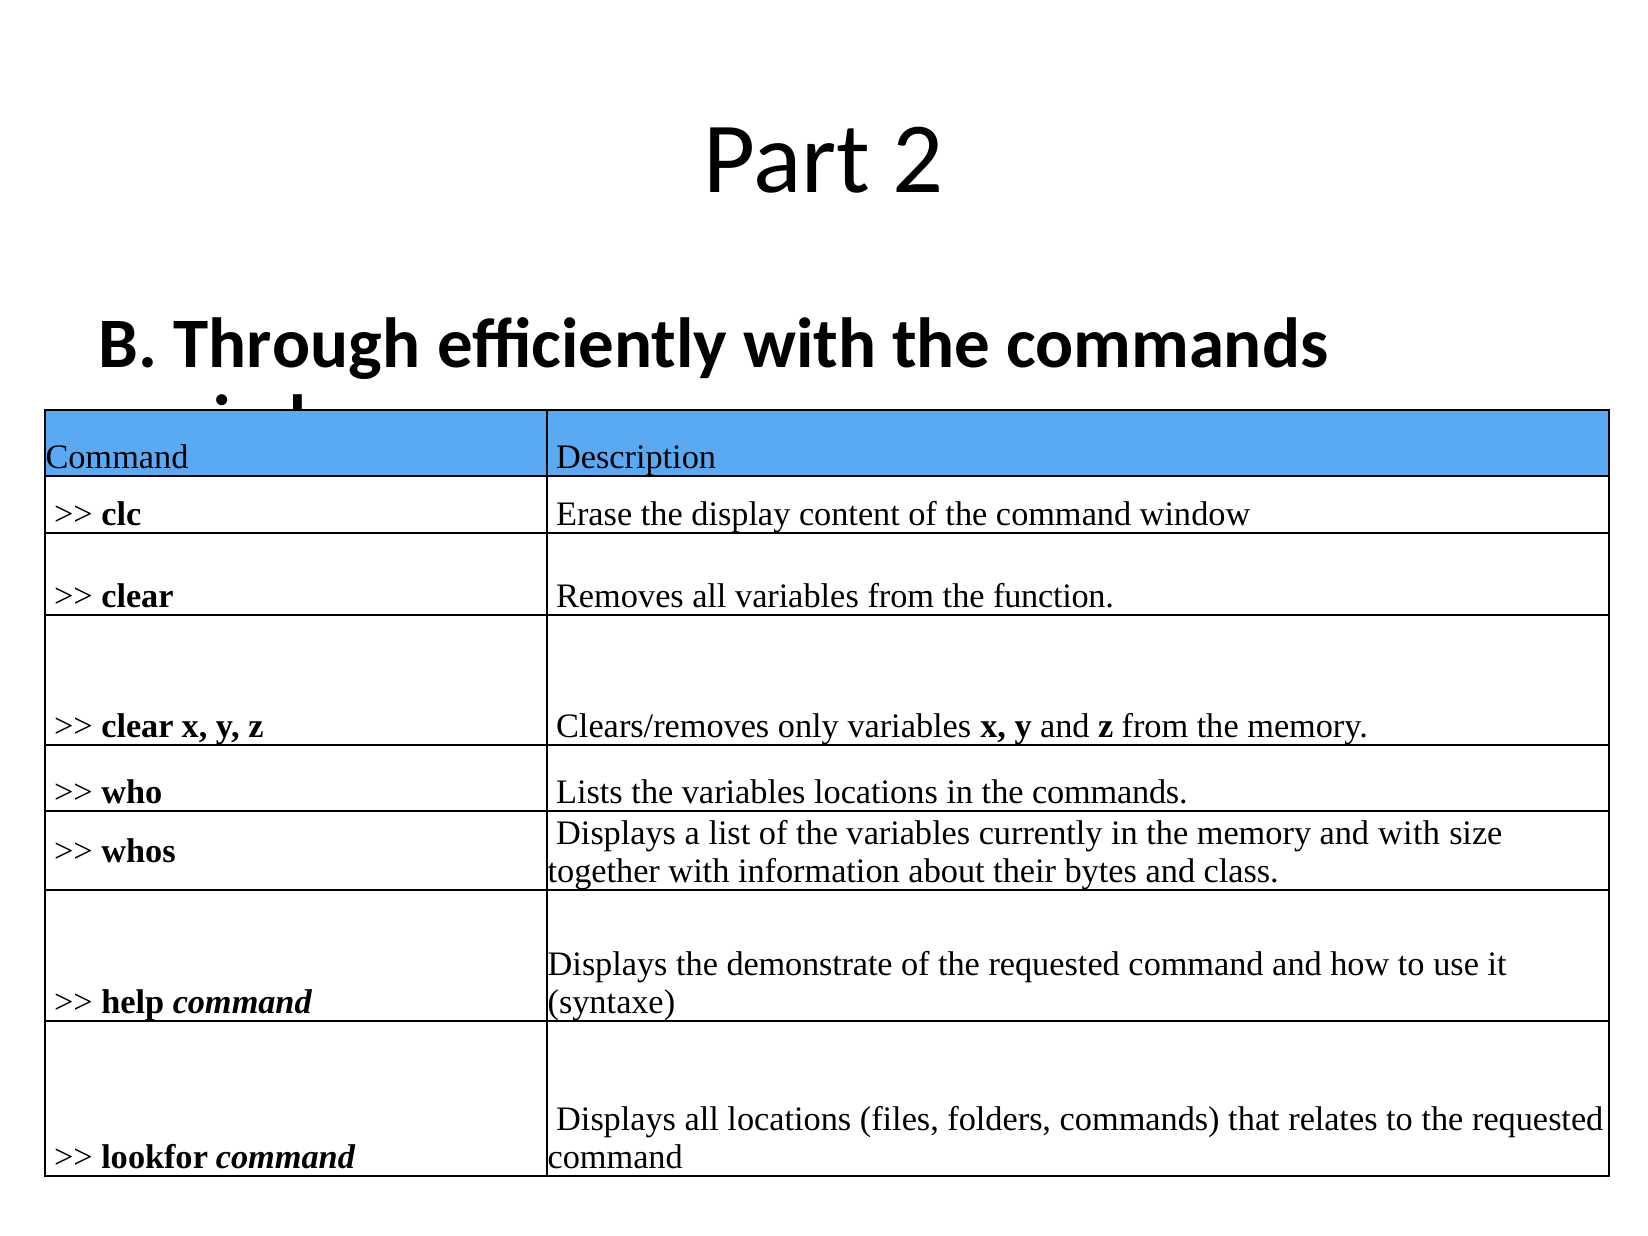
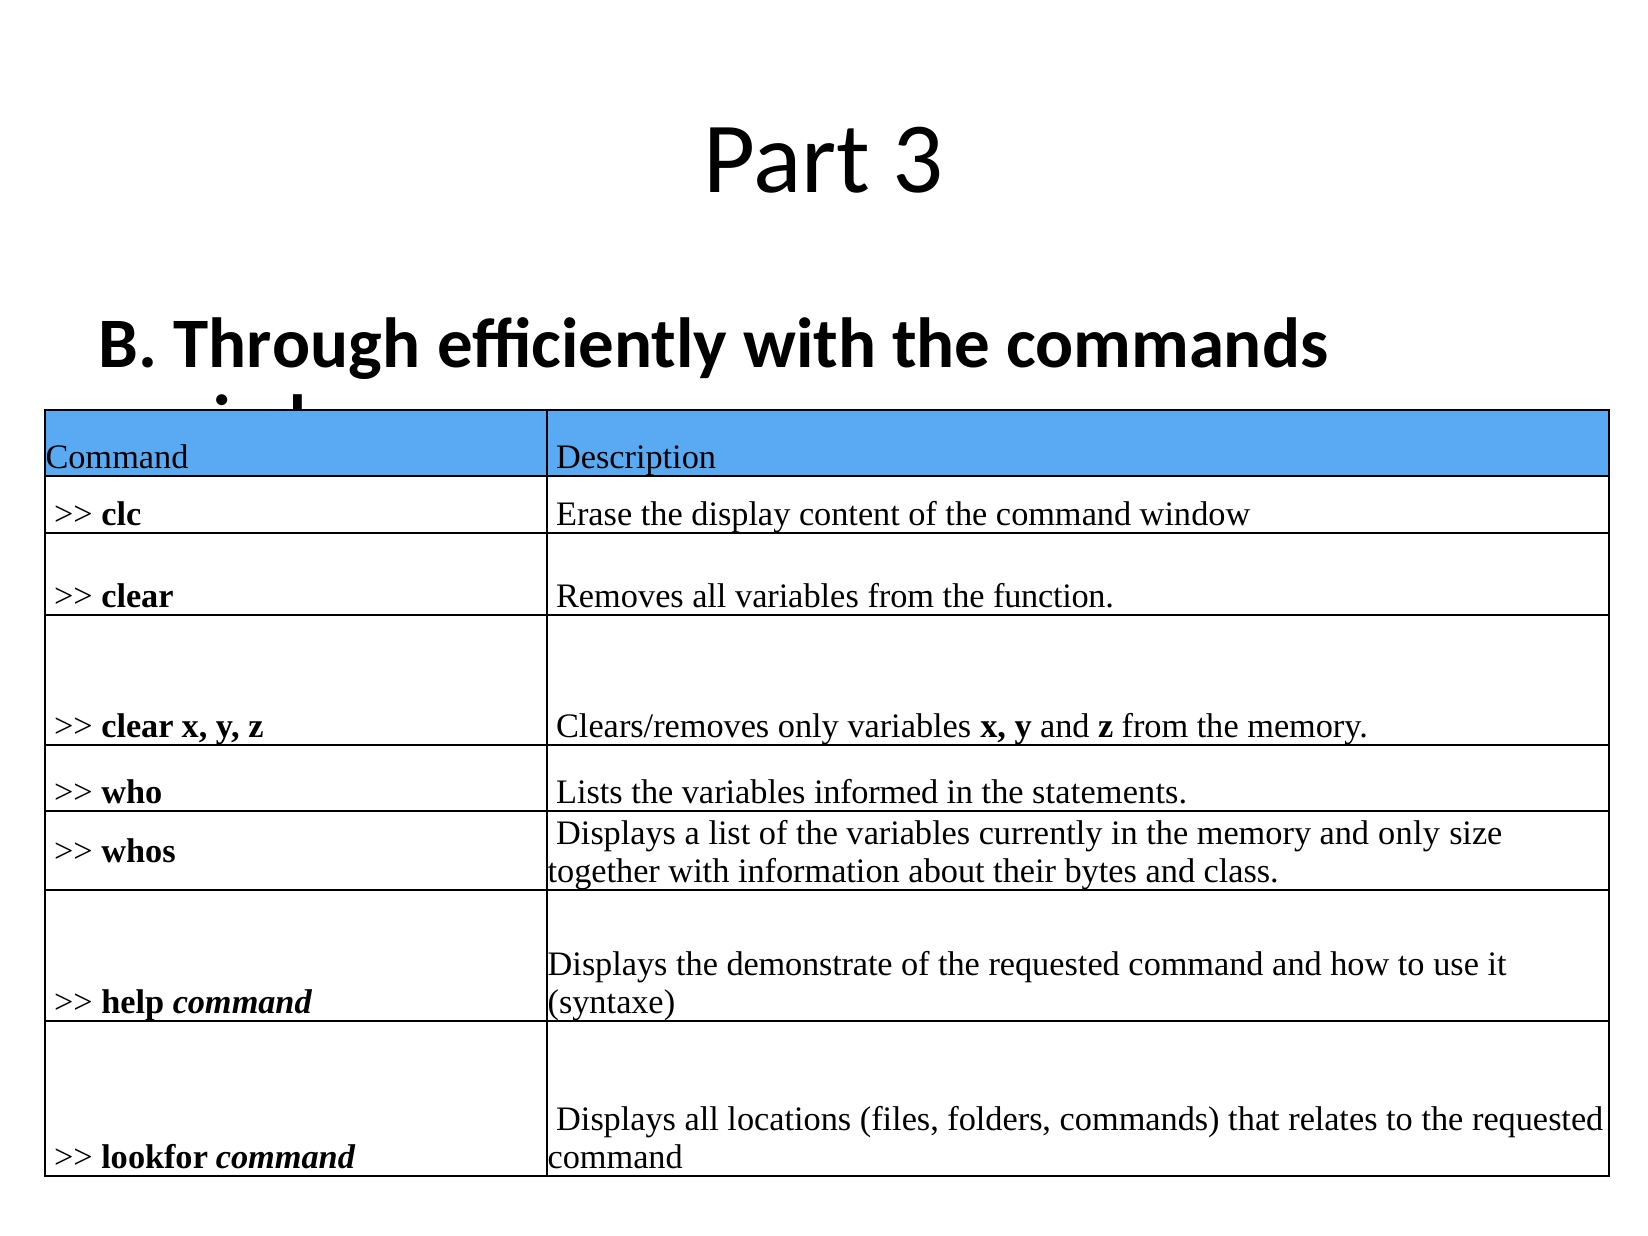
2: 2 -> 3 (918, 160)
variables locations: locations -> informed (876, 792)
in the commands: commands -> statements (1110, 792)
and with: with -> only (1409, 834)
